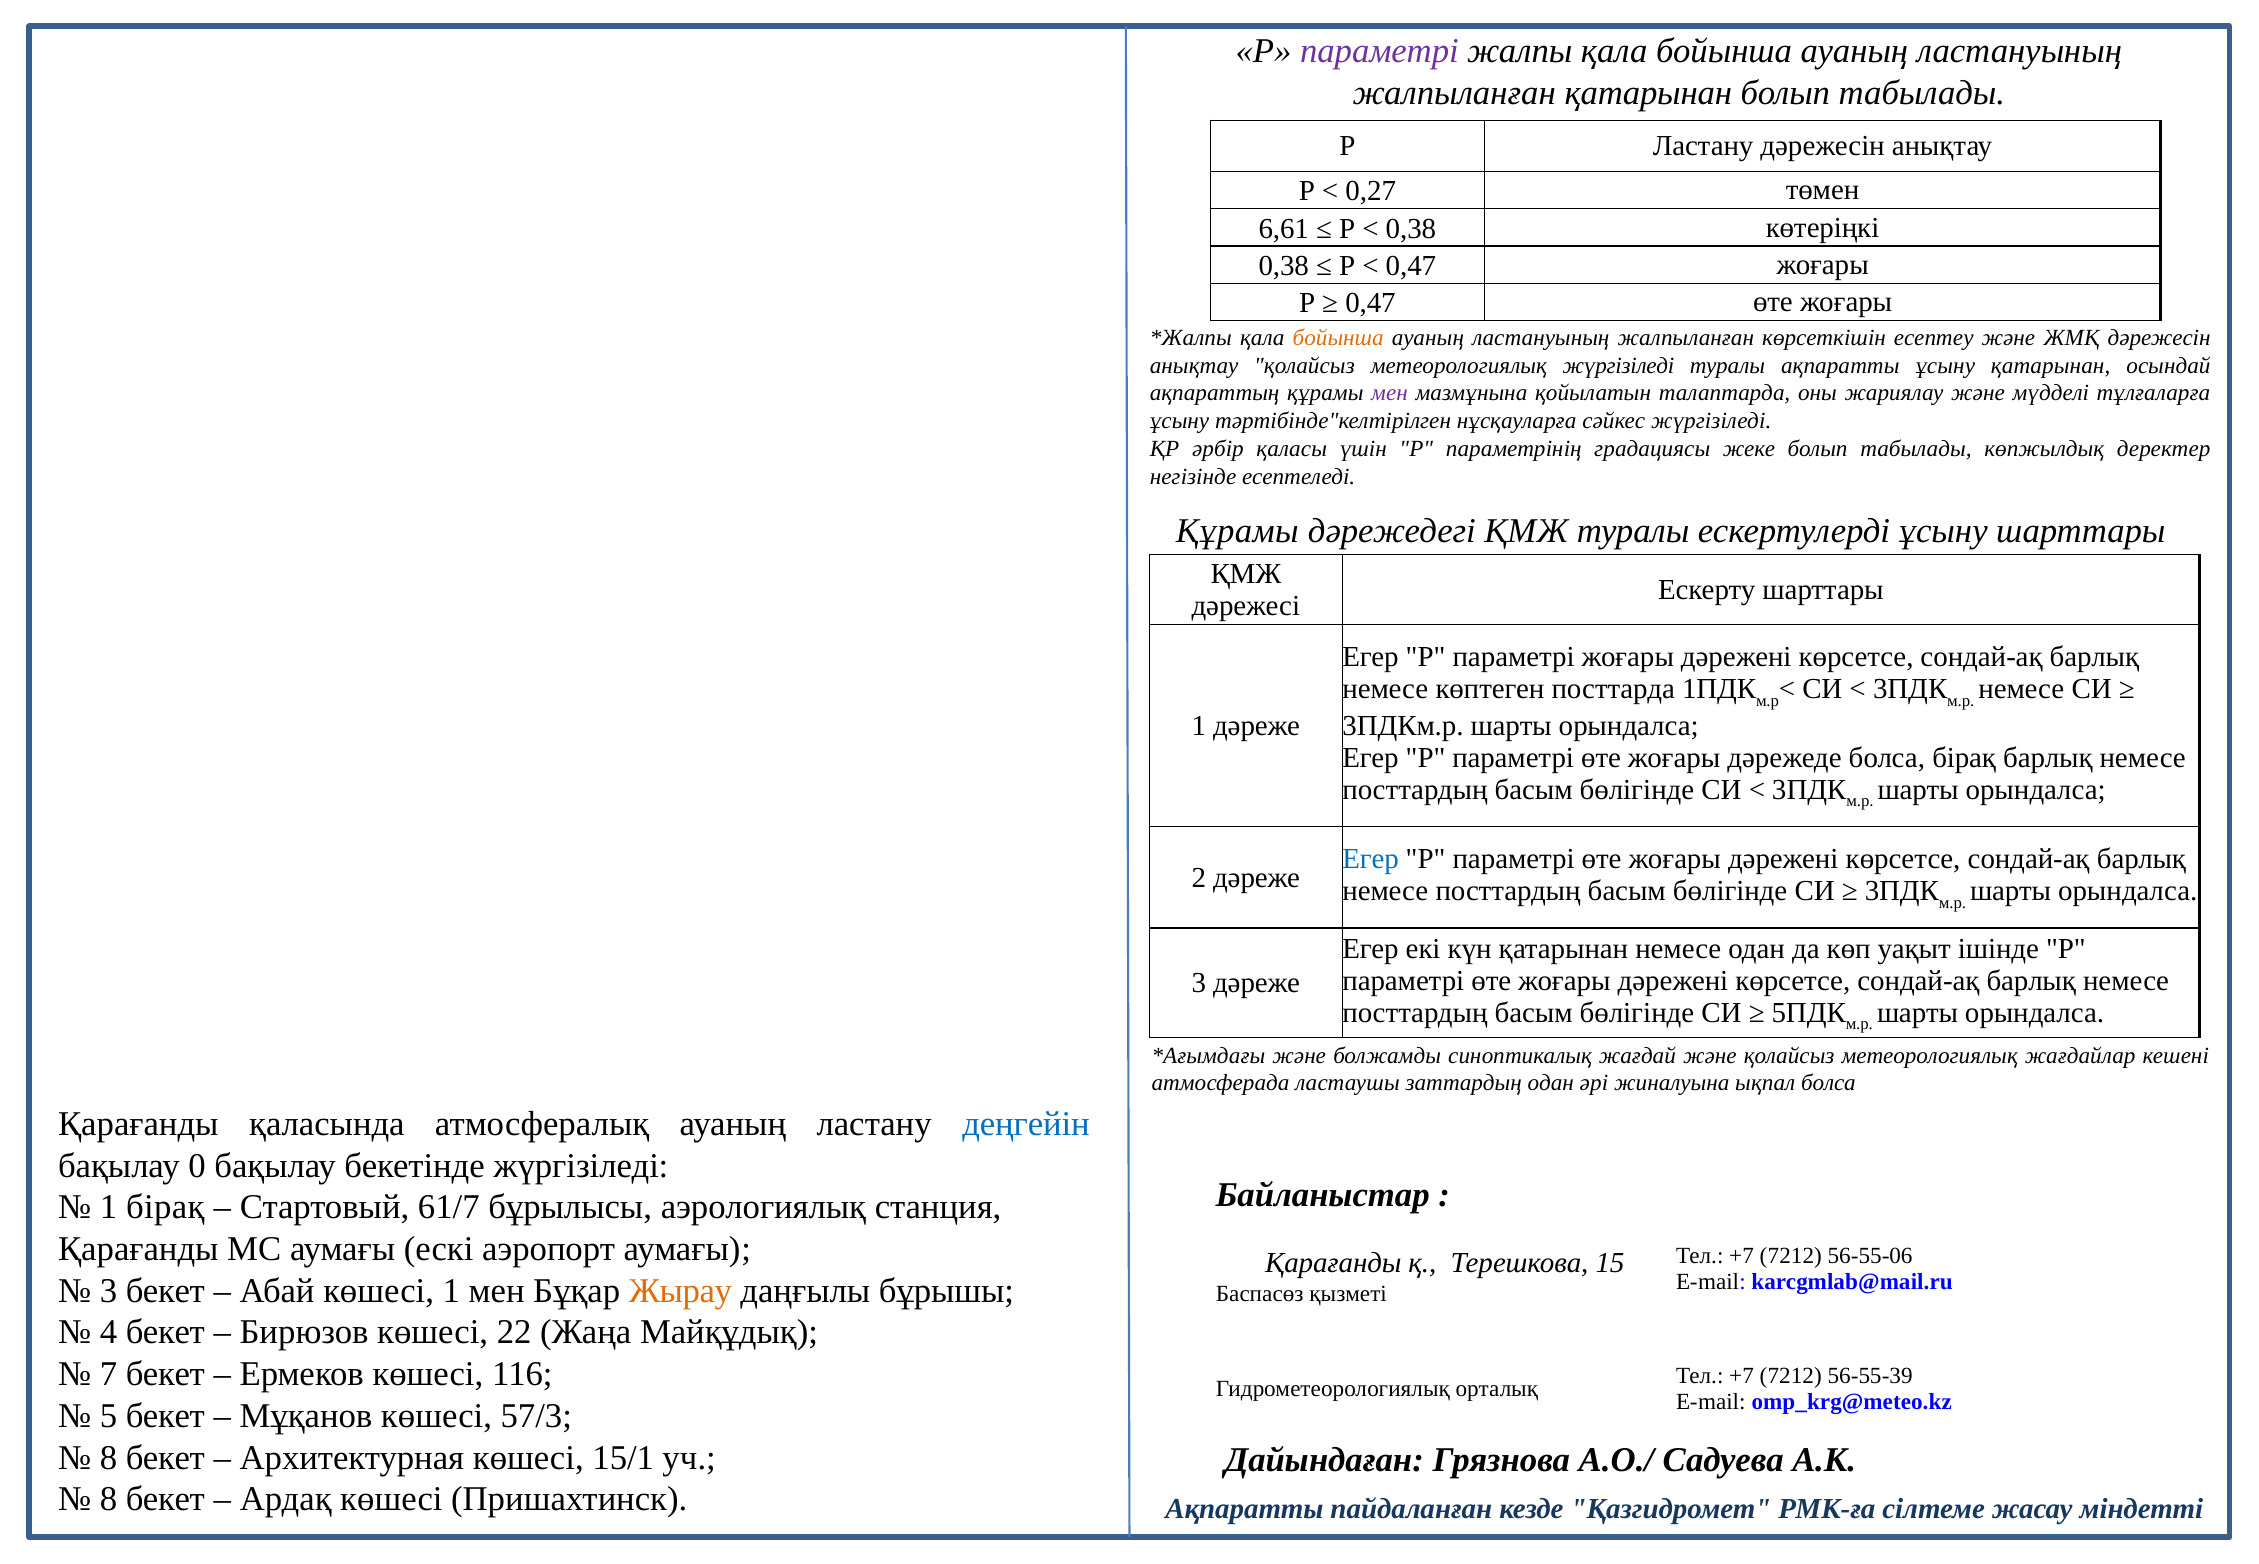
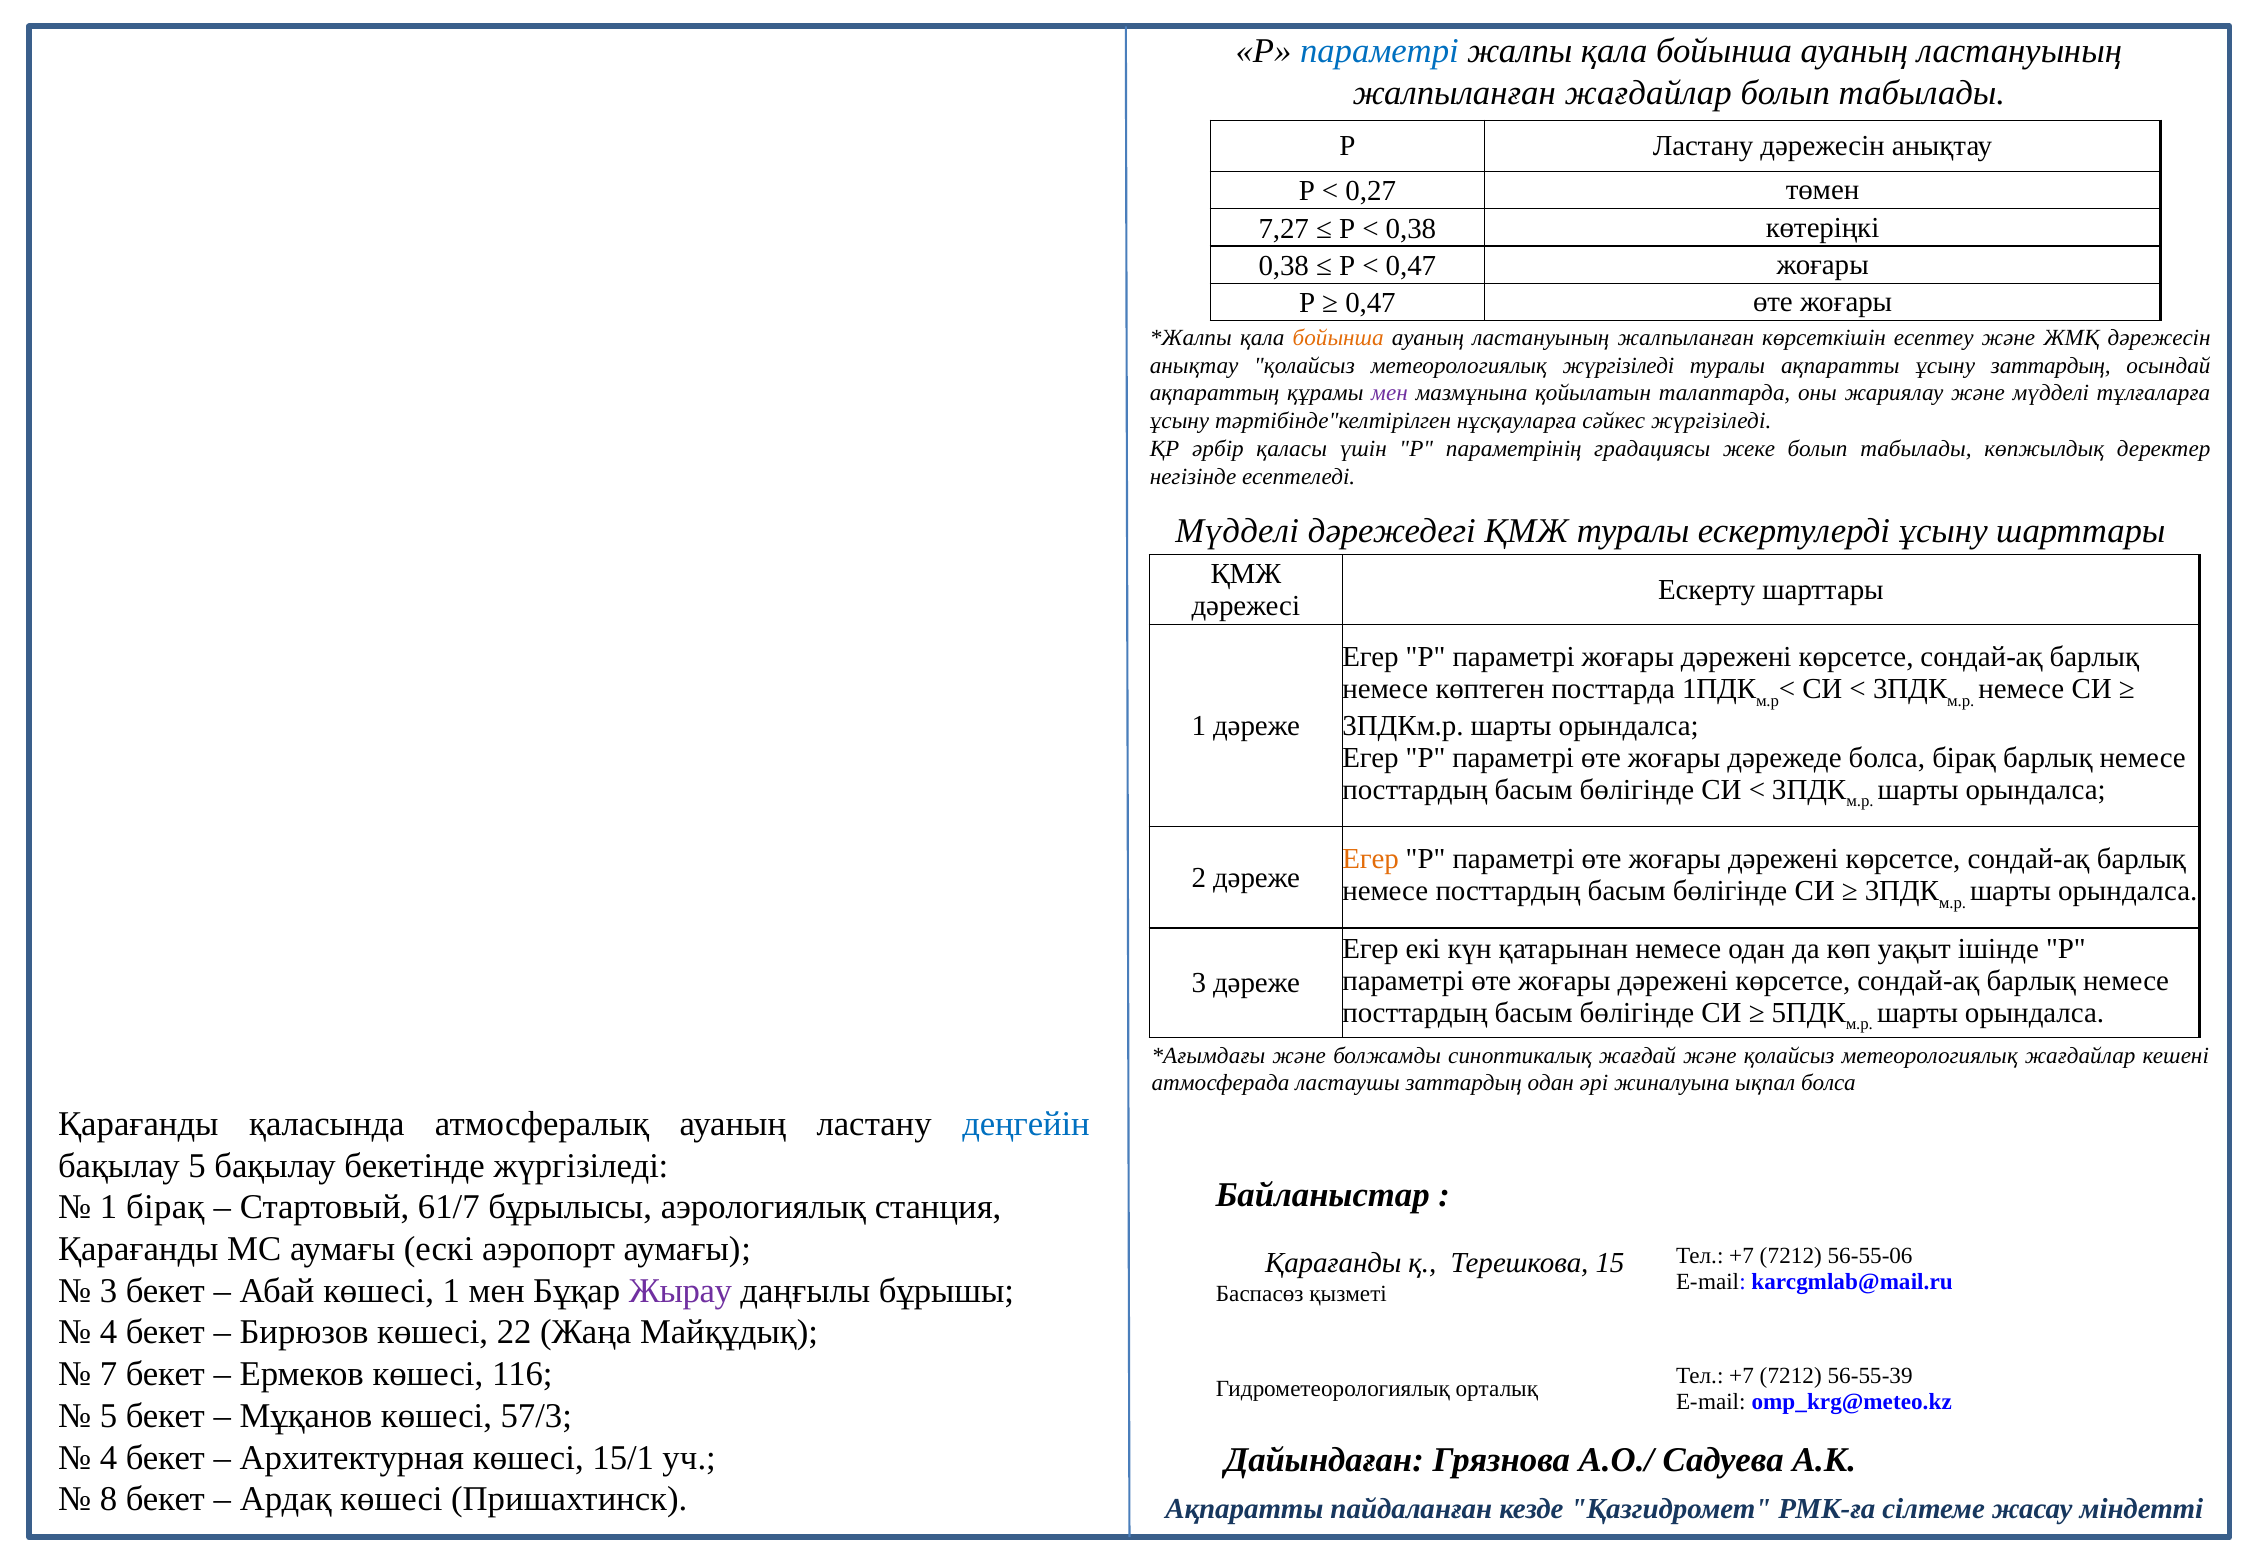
параметрі colour: purple -> blue (1379, 51)
жалпыланған қатарынан: қатарынан -> жағдайлар (1648, 93)
6,61: 6,61 -> 7,27 (1284, 229)
ұсыну қатарынан: қатарынан -> заттардың (2051, 365)
Құрамы: Құрамы -> Мүдделі (1237, 531)
Егер colour: blue -> orange (1371, 859)
бақылау 0: 0 -> 5 (197, 1166)
Жырау colour: orange -> purple (681, 1291)
8: 8 -> 4 (109, 1457)
